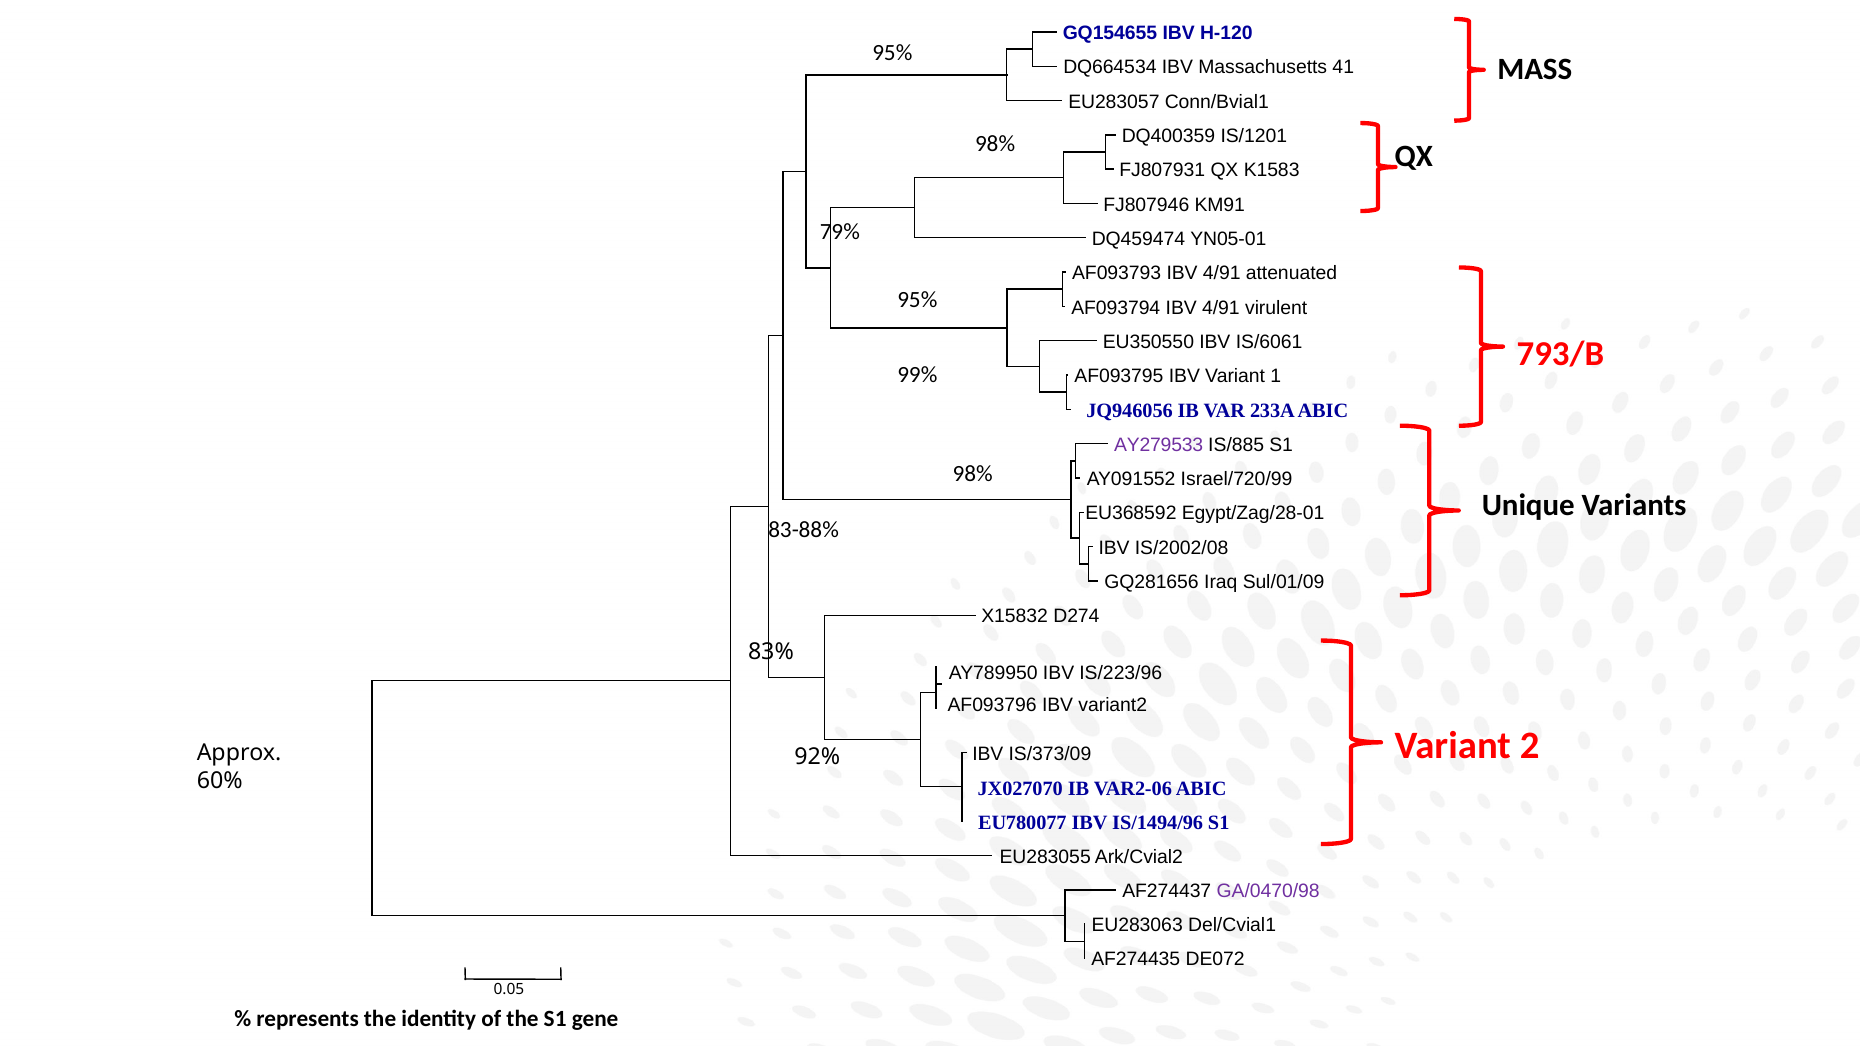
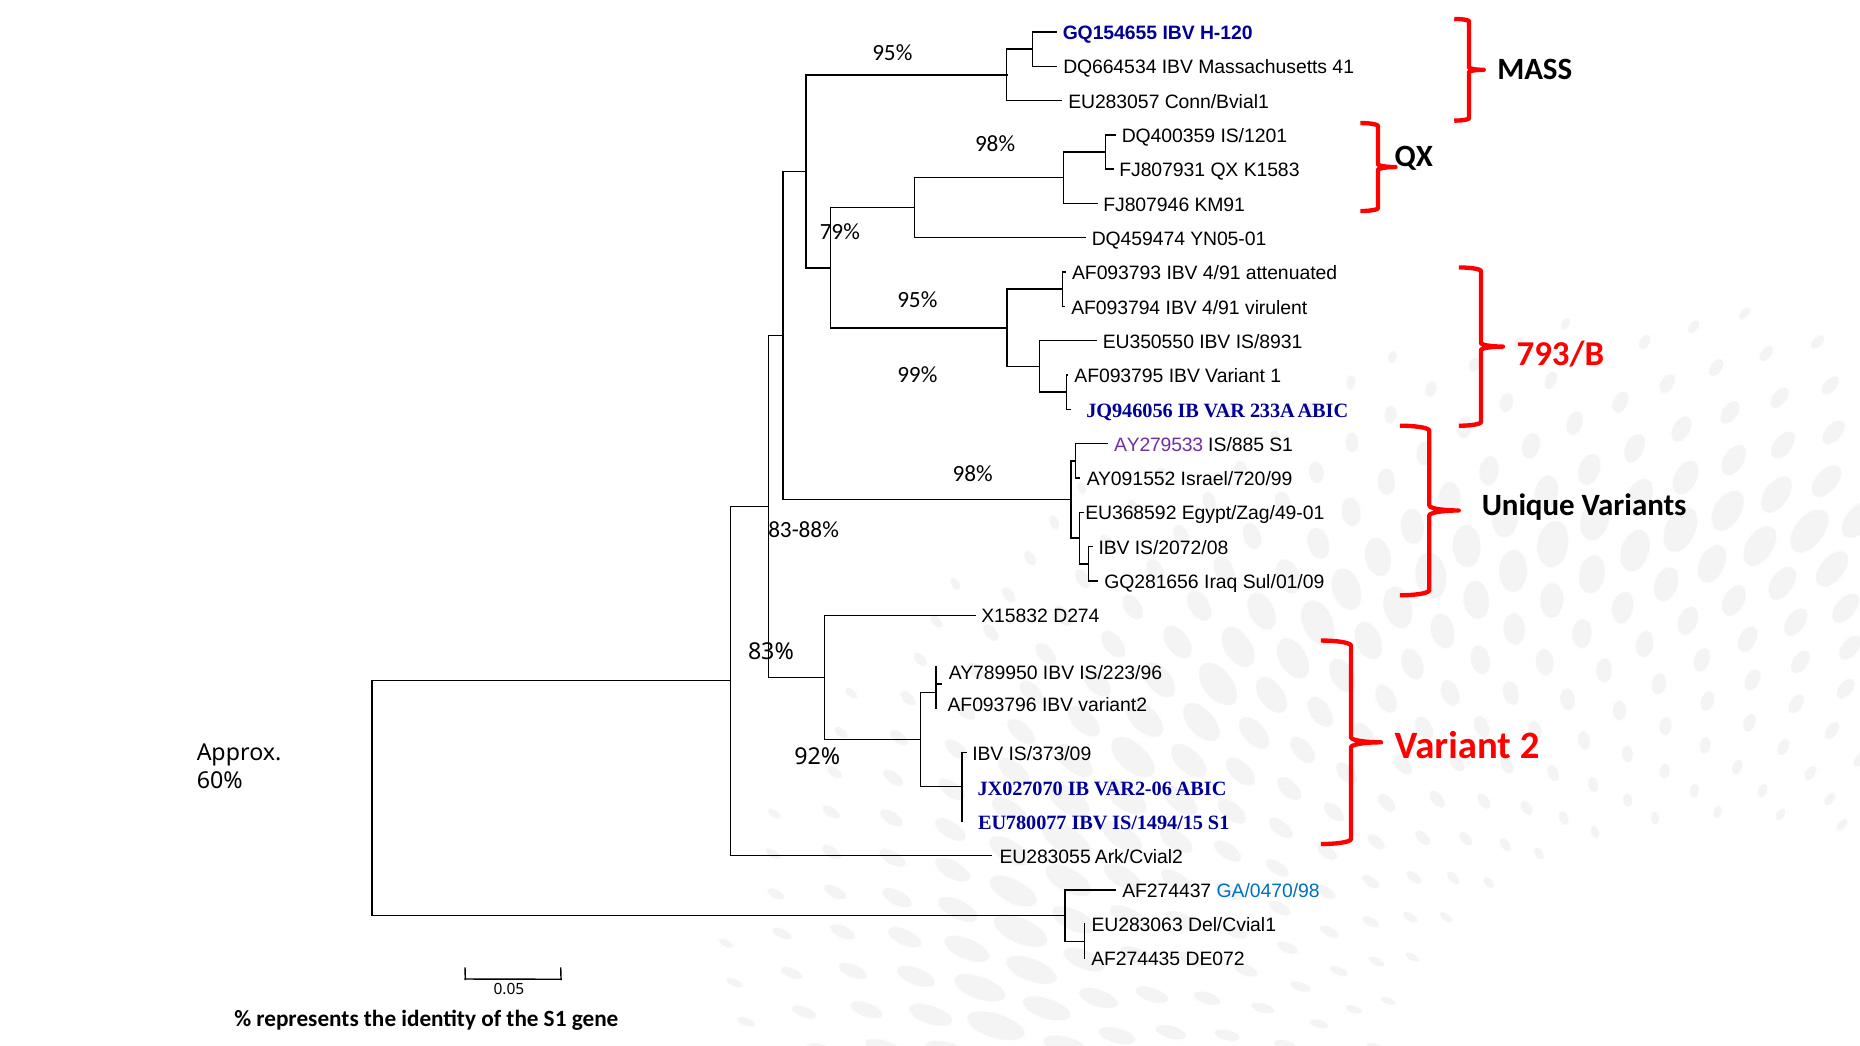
IS/6061: IS/6061 -> IS/8931 (1269, 342)
Egypt/Zag/28-01: Egypt/Zag/28-01 -> Egypt/Zag/49-01 (1253, 514)
IS/2002/08: IS/2002/08 -> IS/2072/08 (1182, 548)
IS/1494/96: IS/1494/96 -> IS/1494/15 (1158, 823)
GA/0470/98 colour: purple -> blue (1268, 891)
